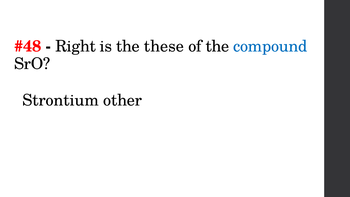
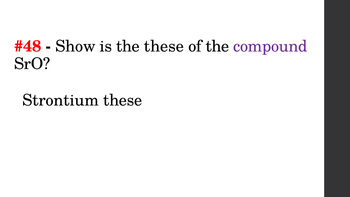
Right: Right -> Show (76, 46)
compound colour: blue -> purple (270, 46)
Strontium other: other -> these (123, 100)
